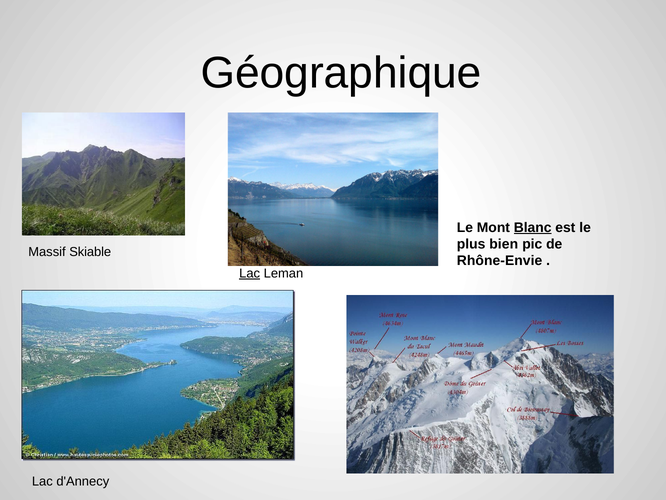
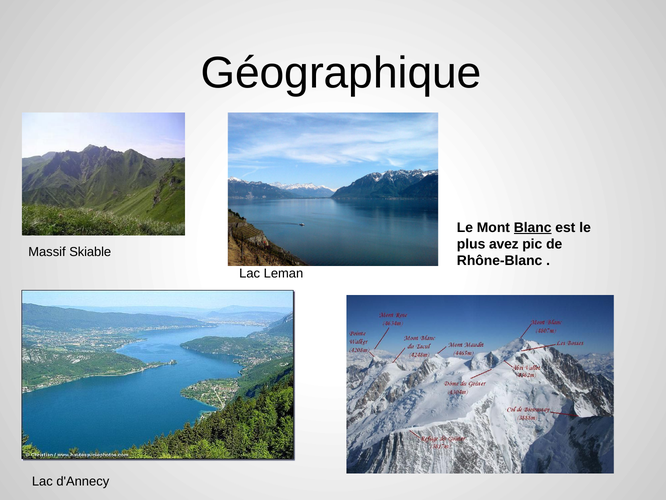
bien: bien -> avez (504, 244)
Rhône-Envie: Rhône-Envie -> Rhône-Blanc (500, 261)
Lac underline: present -> none (250, 273)
